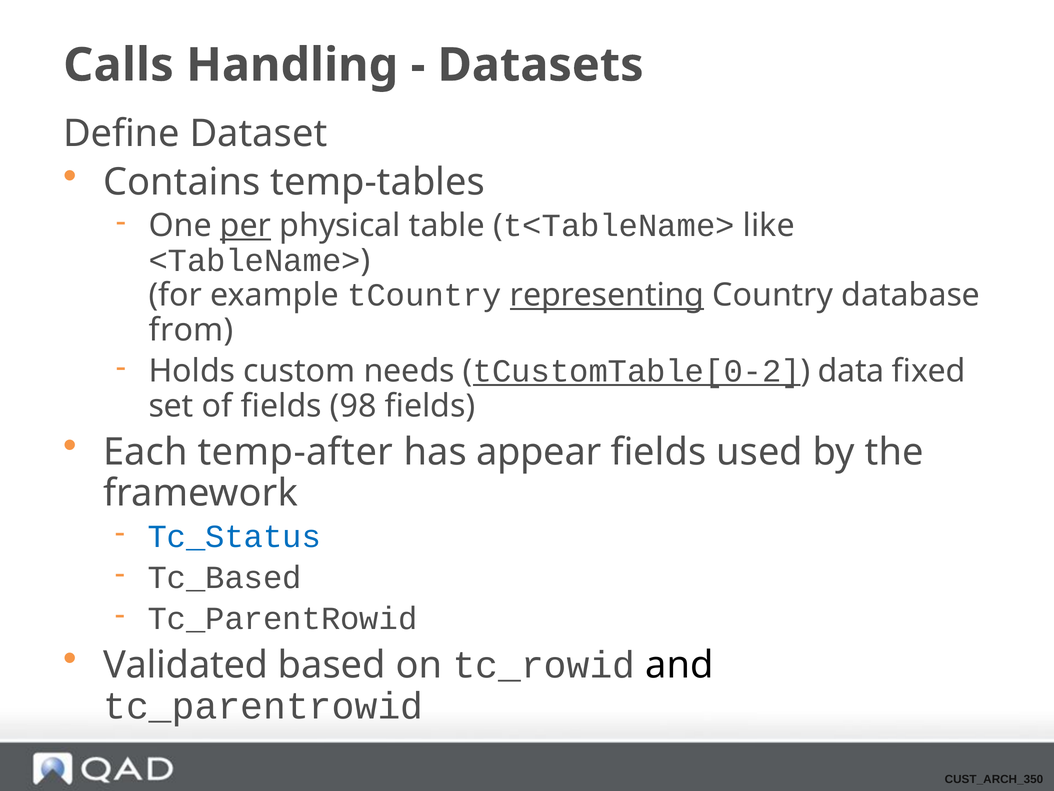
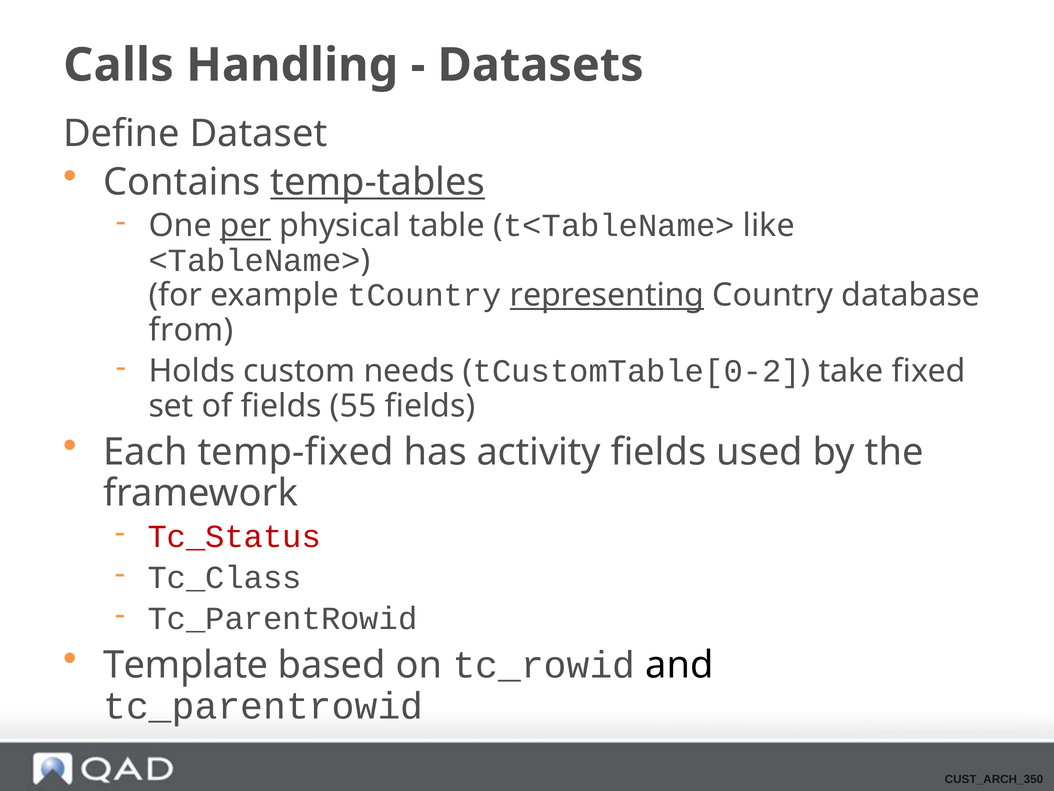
temp-tables underline: none -> present (378, 182)
tCustomTable[0-2 underline: present -> none (637, 371)
data: data -> take (851, 371)
98: 98 -> 55 (353, 406)
temp-after: temp-after -> temp-fixed (296, 452)
appear: appear -> activity (539, 452)
Tc_Status colour: blue -> red (234, 536)
Tc_Based: Tc_Based -> Tc_Class (225, 577)
Validated: Validated -> Template (186, 665)
